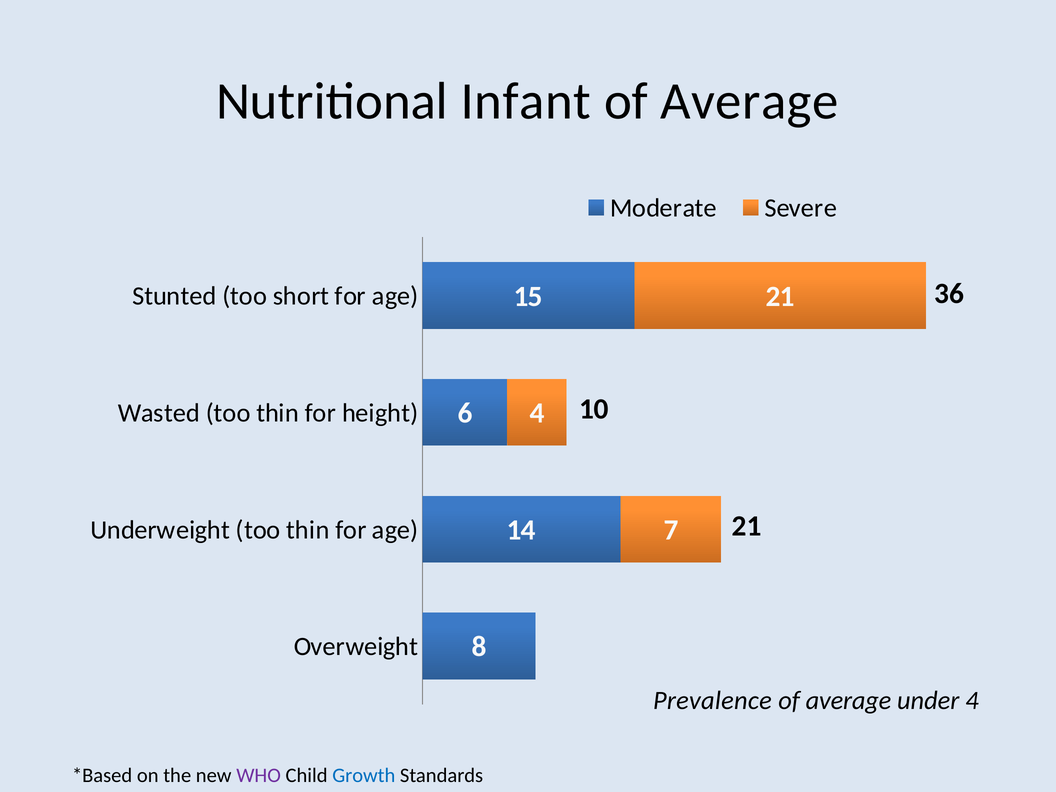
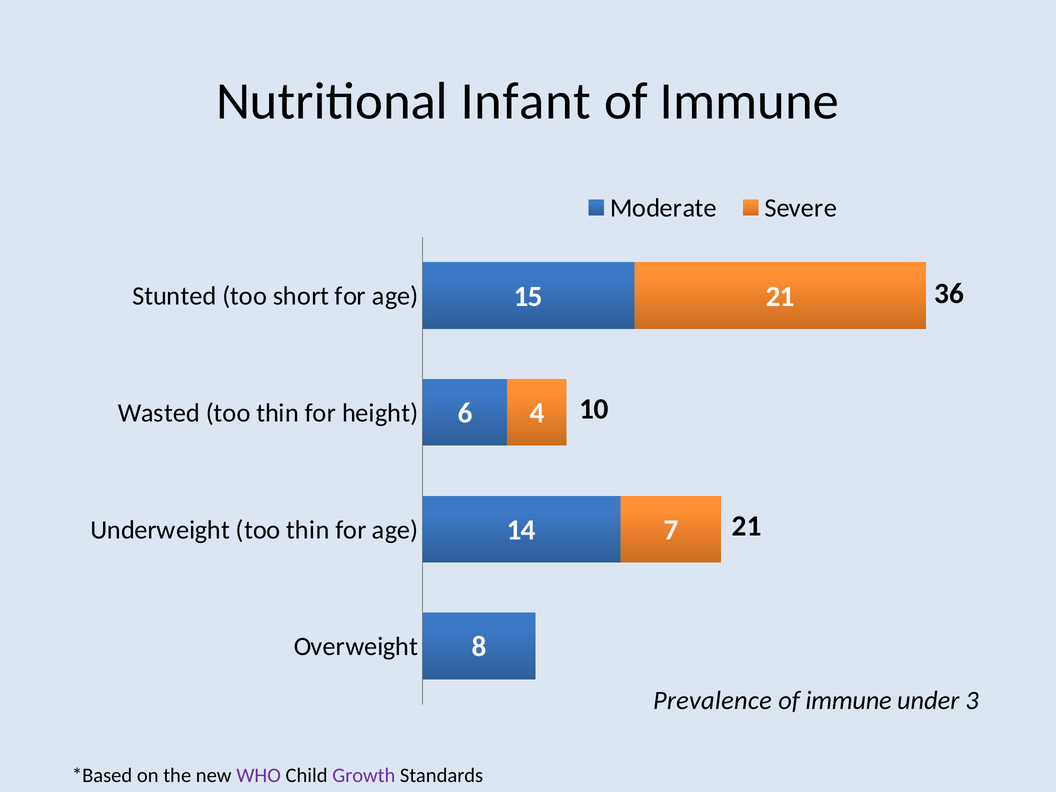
Average: Average -> Immune (750, 101)
average: average -> immune (849, 700)
under 4: 4 -> 3 (972, 700)
Growth colour: blue -> purple (364, 775)
